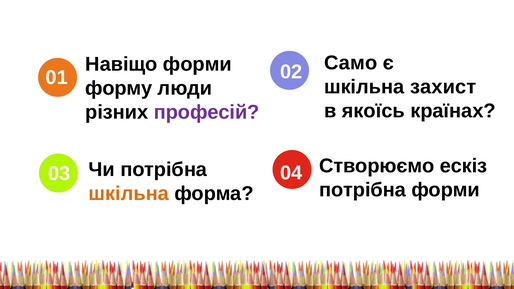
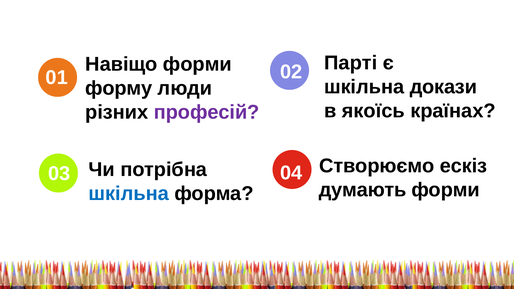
Само: Само -> Парті (351, 63)
захист: захист -> докази (443, 87)
потрібна: потрібна -> думають (363, 190)
шкільна colour: orange -> blue (129, 194)
